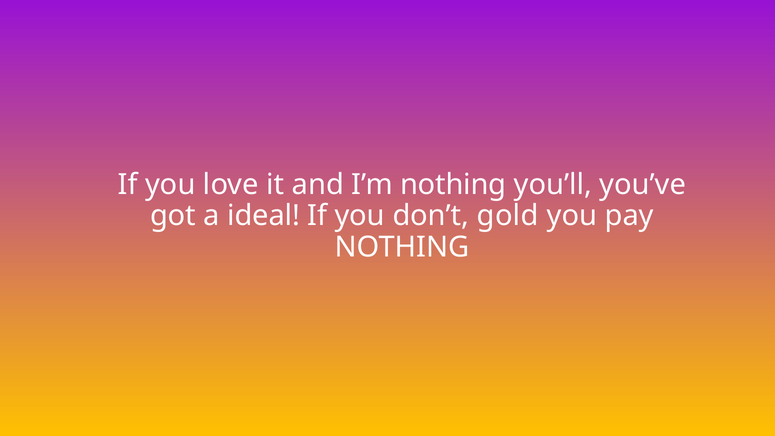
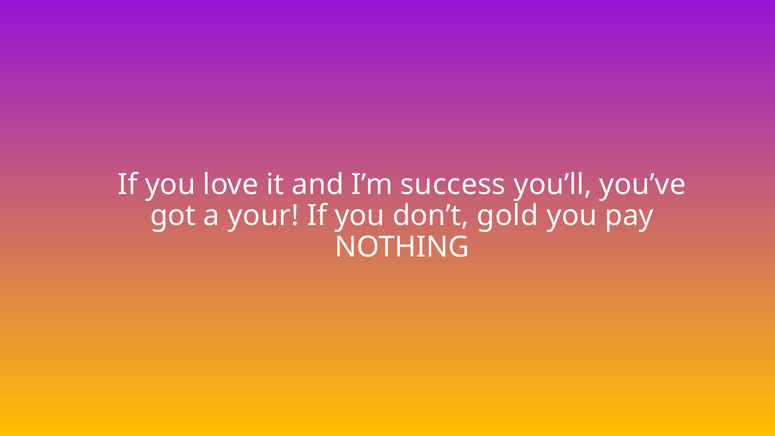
I’m nothing: nothing -> success (453, 184)
ideal: ideal -> your (263, 216)
